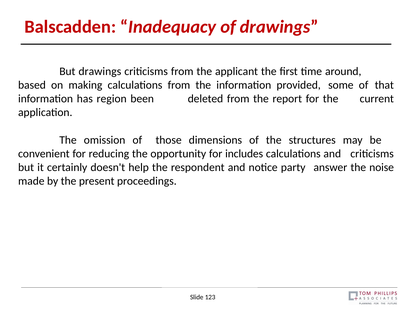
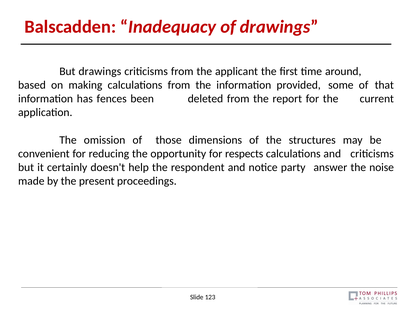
region: region -> fences (112, 99)
includes: includes -> respects (244, 154)
